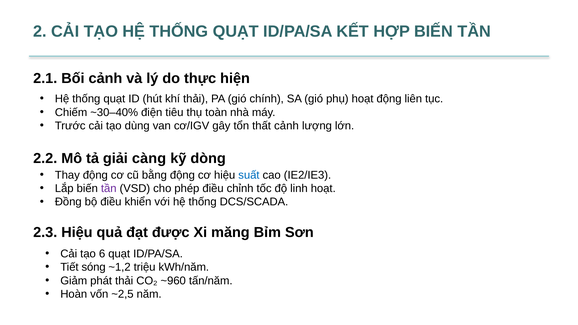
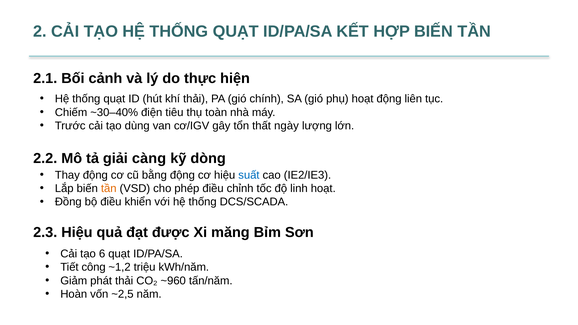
thất cảnh: cảnh -> ngày (286, 126)
tần colour: purple -> orange (109, 189)
sóng: sóng -> công (94, 267)
